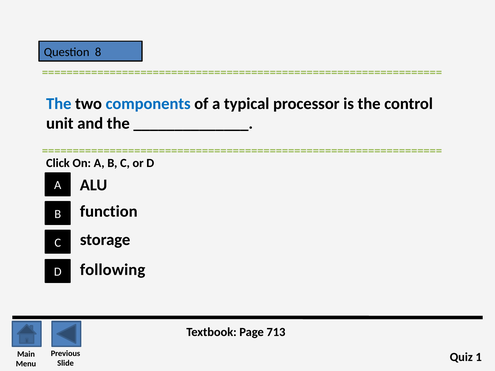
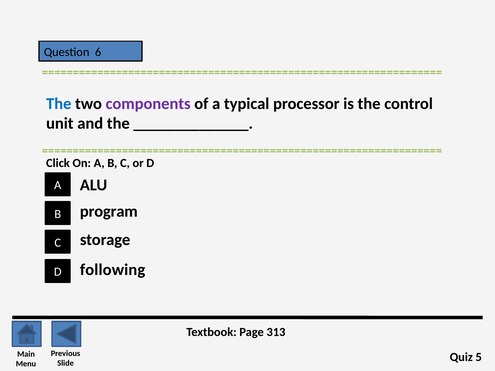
8: 8 -> 6 (98, 52)
components colour: blue -> purple (148, 104)
function: function -> program (109, 211)
713: 713 -> 313 (276, 332)
1: 1 -> 5 (479, 357)
